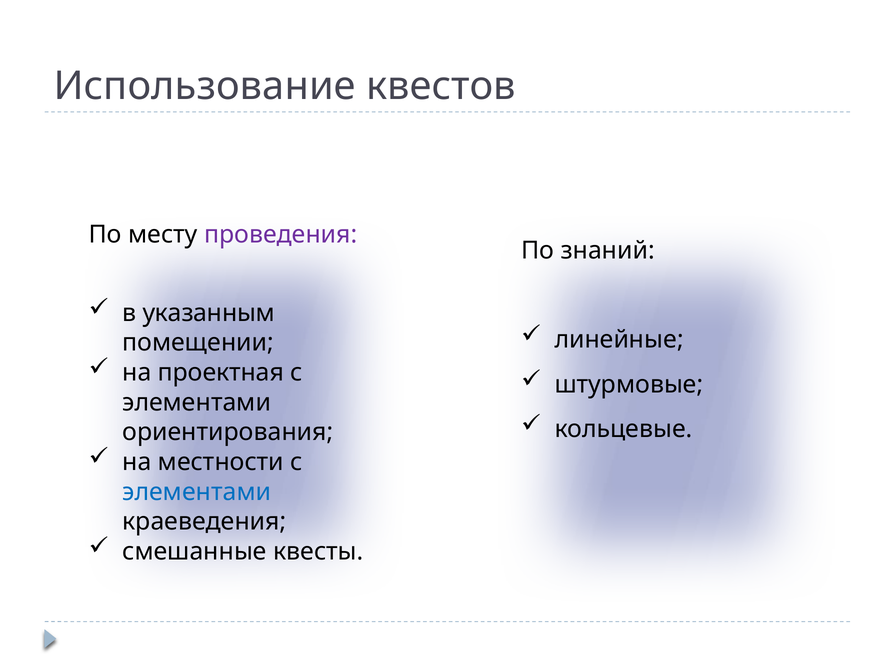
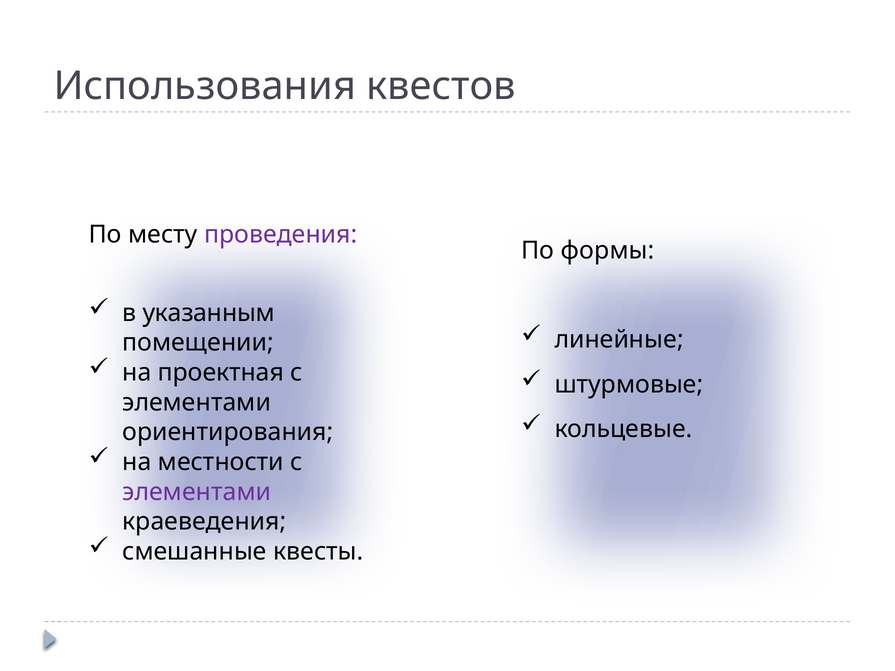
Использование: Использование -> Использования (205, 86)
знаний: знаний -> формы (608, 250)
элементами colour: blue -> purple (197, 492)
